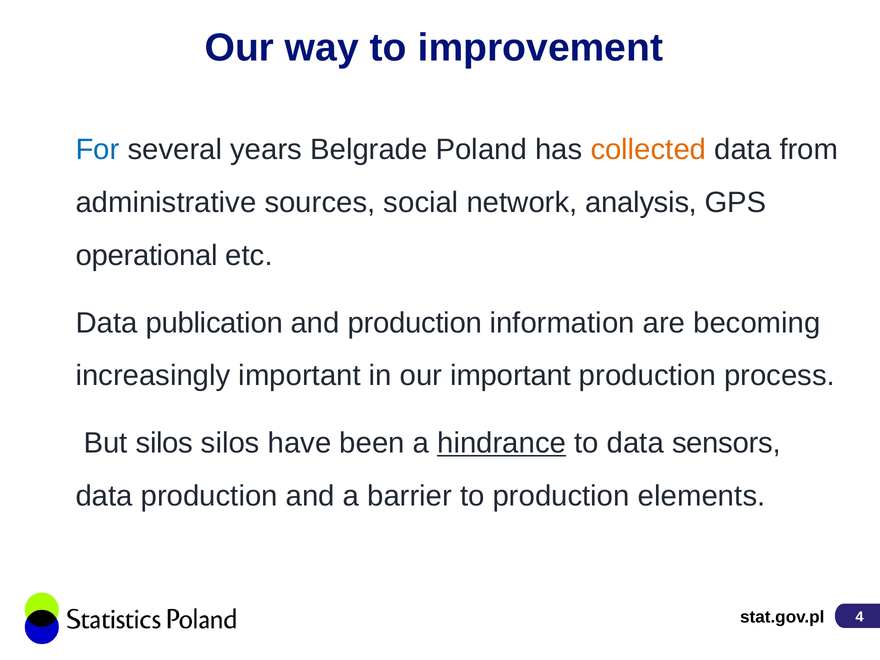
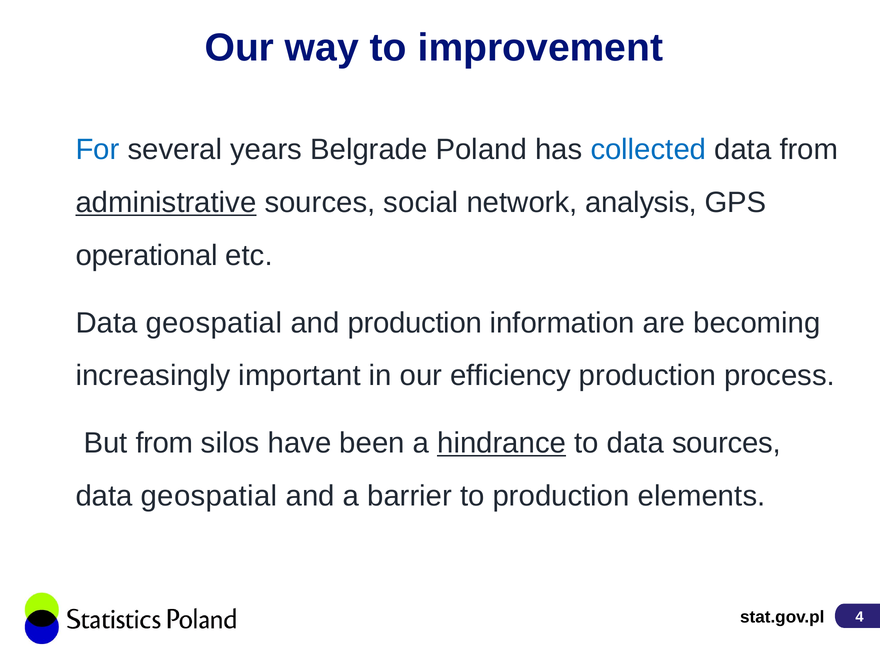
collected colour: orange -> blue (648, 150)
administrative underline: none -> present (166, 203)
publication: publication -> geospatial (214, 323)
our important: important -> efficiency (511, 376)
But silos: silos -> from (164, 443)
data sensors: sensors -> sources (726, 443)
production: production -> geospatial (209, 496)
